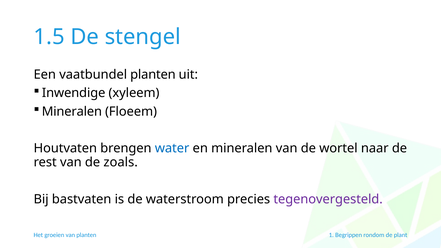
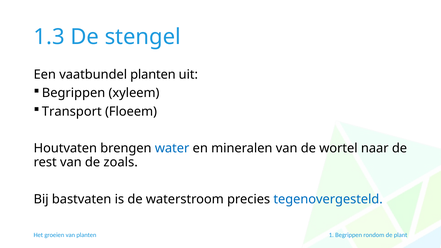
1.5: 1.5 -> 1.3 (49, 37)
Inwendige: Inwendige -> Begrippen (74, 93)
Mineralen: Mineralen -> Transport (72, 111)
tegenovergesteld colour: purple -> blue (328, 199)
